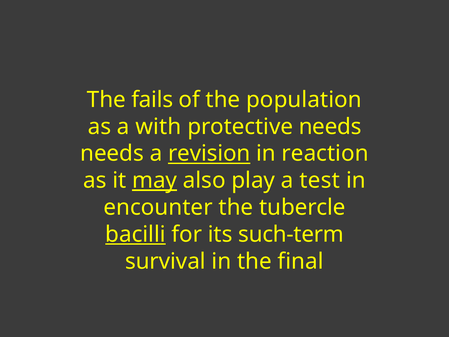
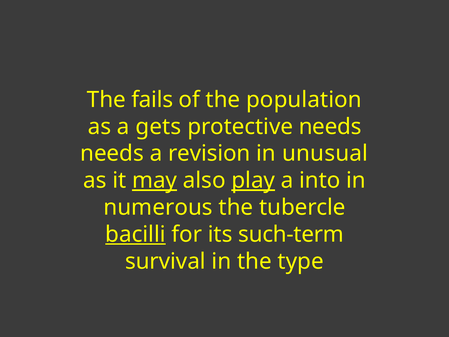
with: with -> gets (158, 126)
revision underline: present -> none (209, 153)
reaction: reaction -> unusual (325, 153)
play underline: none -> present (253, 180)
test: test -> into (320, 180)
encounter: encounter -> numerous (158, 207)
final: final -> type (301, 261)
